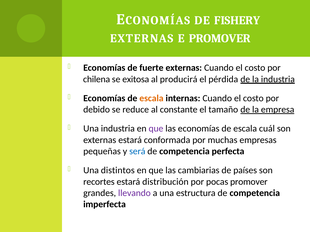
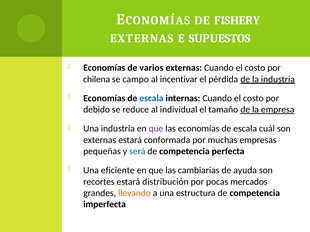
E PROMOVER: PROMOVER -> SUPUESTOS (220, 38)
fuerte: fuerte -> varios (151, 68)
exitosa: exitosa -> campo (136, 79)
producirá: producirá -> incentivar (179, 79)
escala colour: orange -> blue (151, 98)
constante: constante -> individual (179, 110)
distintos: distintos -> eficiente (118, 171)
países: países -> ayuda (245, 171)
pocas promover: promover -> mercados (249, 182)
llevando colour: purple -> orange (134, 193)
